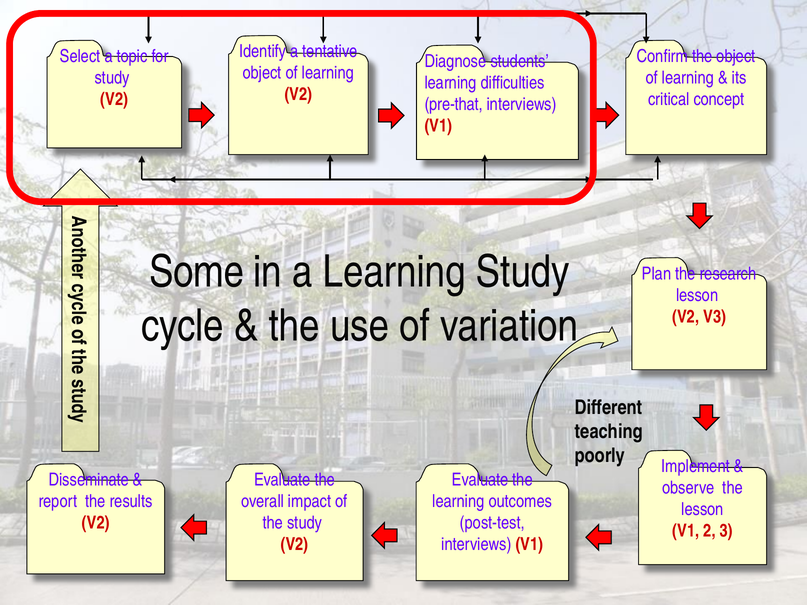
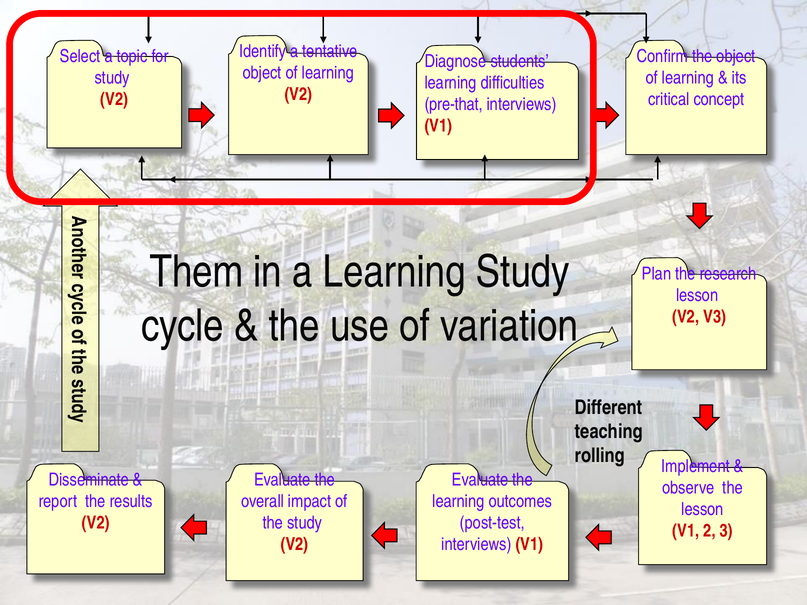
Some: Some -> Them (197, 272)
poorly: poorly -> rolling (600, 456)
